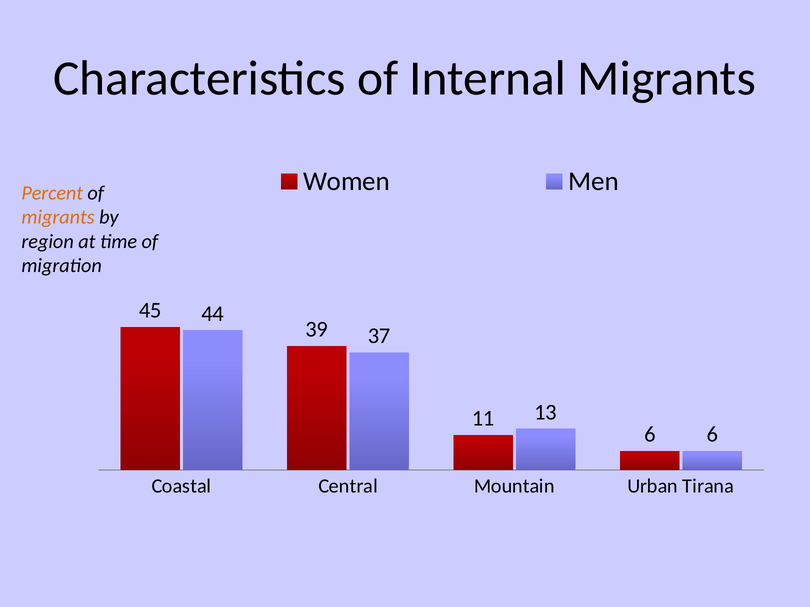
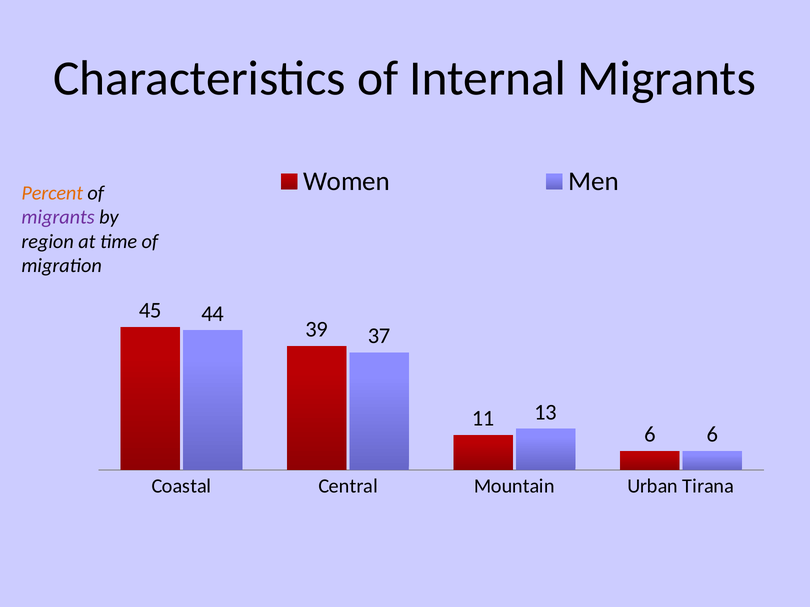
migrants colour: orange -> purple (58, 217)
